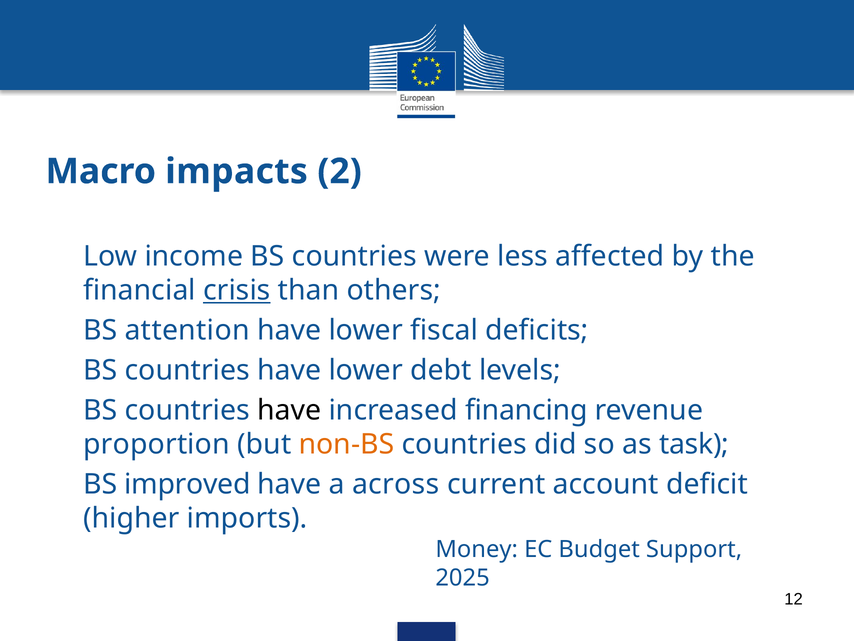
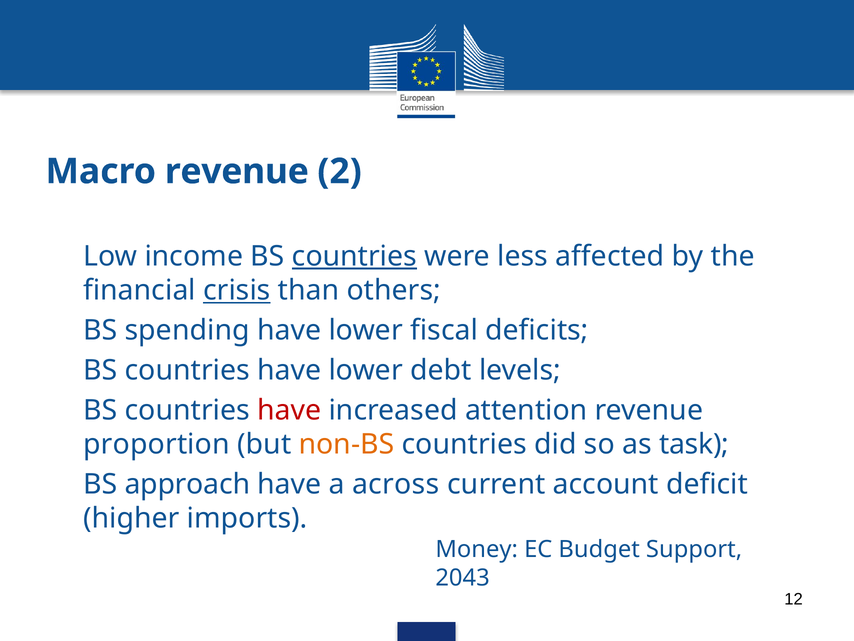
Macro impacts: impacts -> revenue (237, 171)
countries underline: none -> present (354, 256)
attention: attention -> spending (187, 330)
have colour: black -> red (289, 410)
financing: financing -> attention (526, 410)
improved: improved -> approach (187, 484)
2025: 2025 -> 2043 (463, 577)
